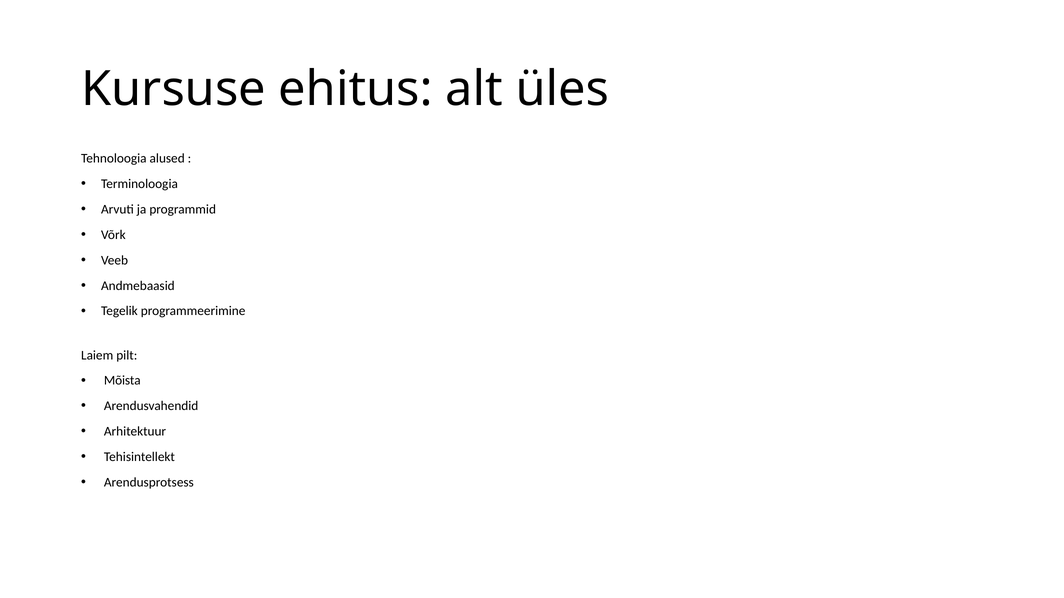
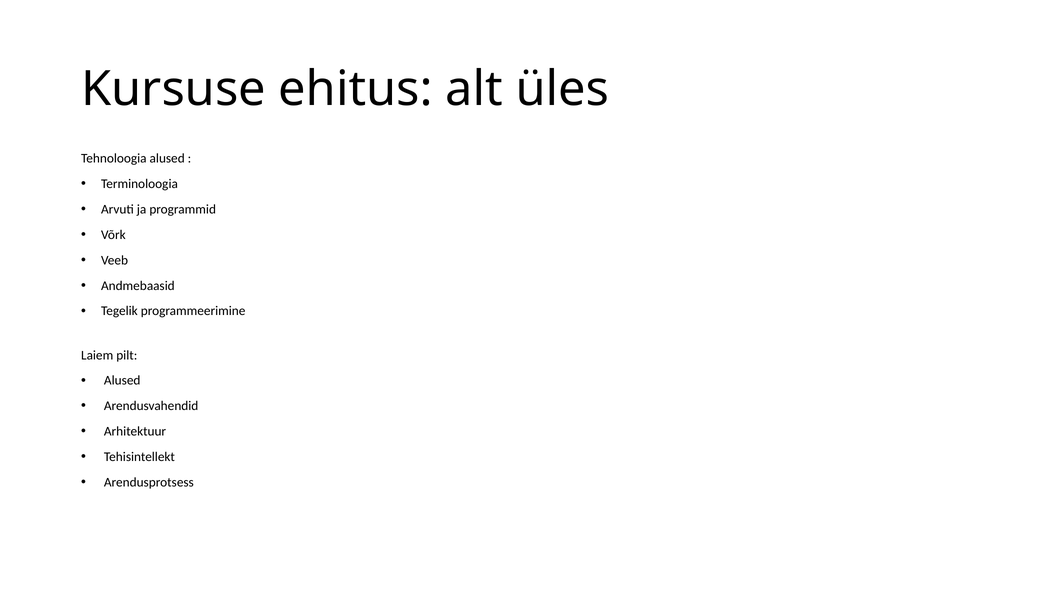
Mõista: Mõista -> Alused (122, 381)
